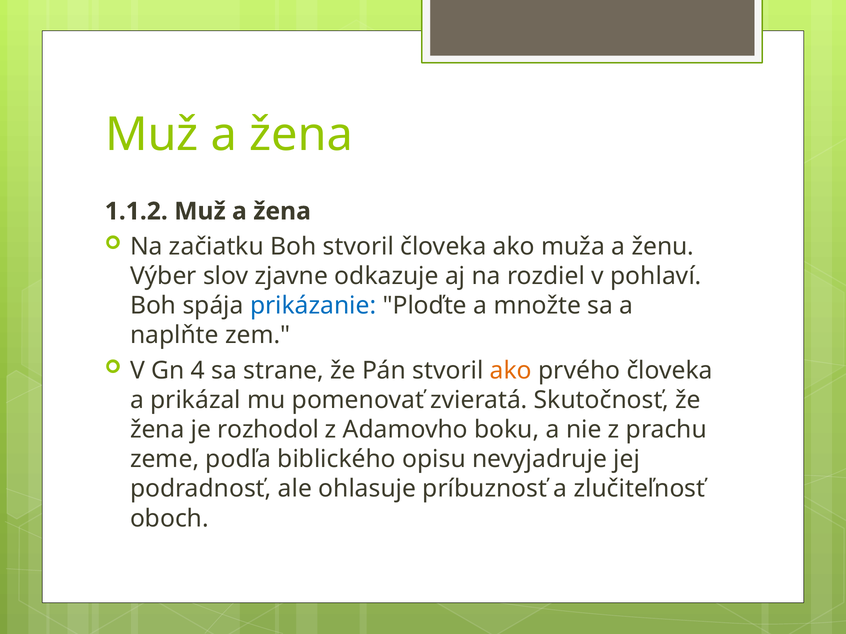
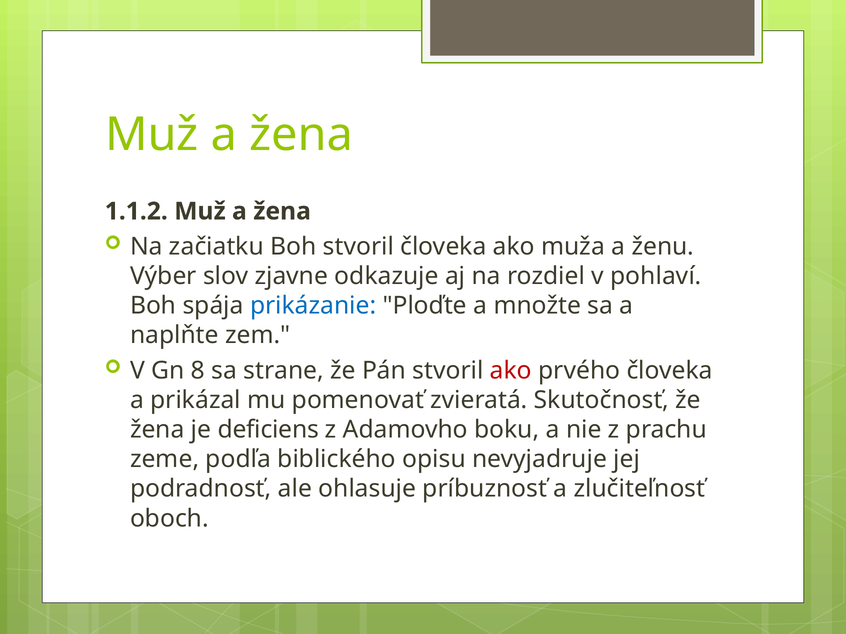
4: 4 -> 8 (198, 371)
ako colour: orange -> red (511, 371)
rozhodol: rozhodol -> deficiens (268, 430)
